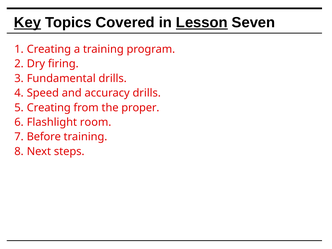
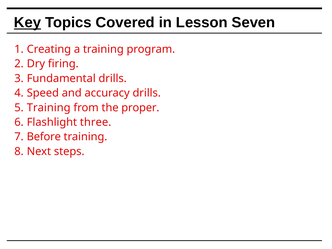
Lesson underline: present -> none (202, 23)
Creating: Creating -> Training (49, 108)
room: room -> three (96, 122)
